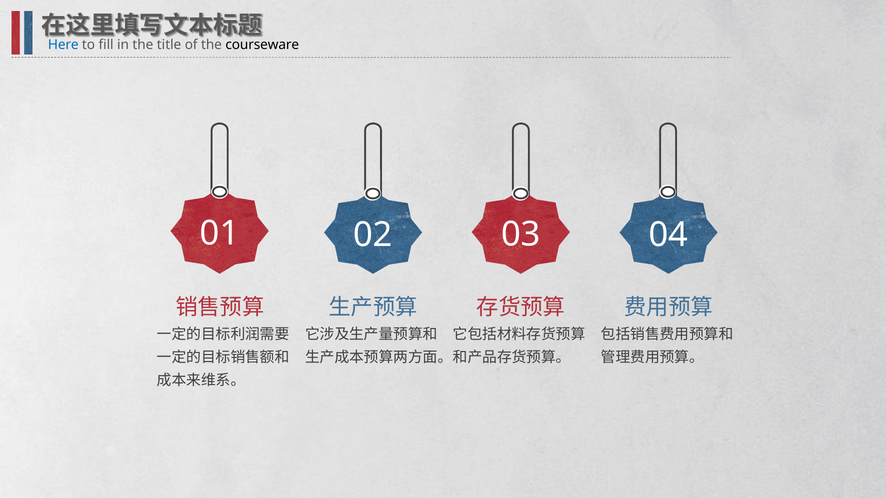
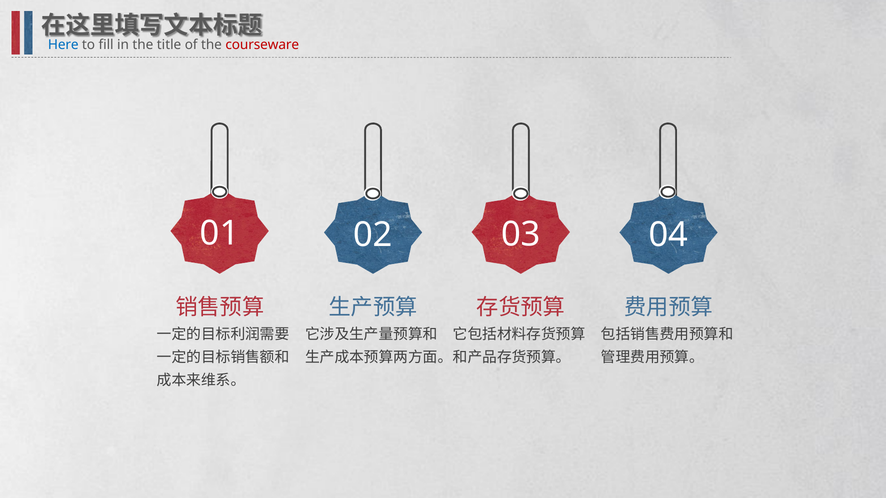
courseware colour: black -> red (262, 45)
